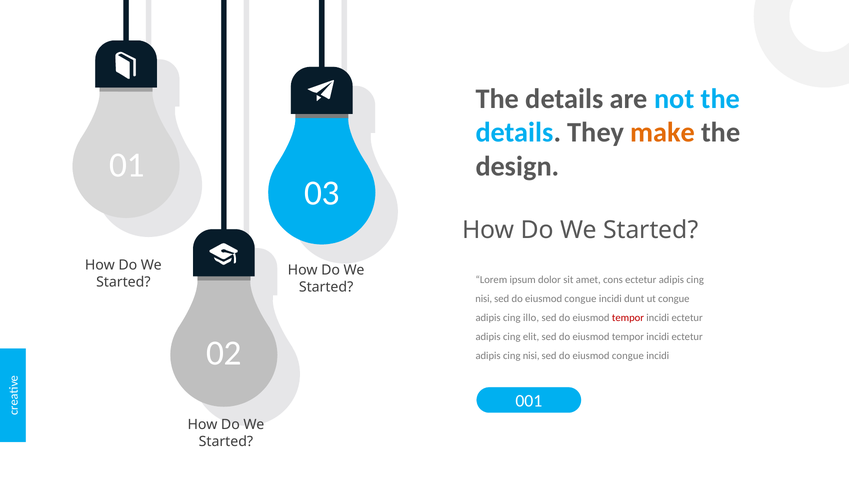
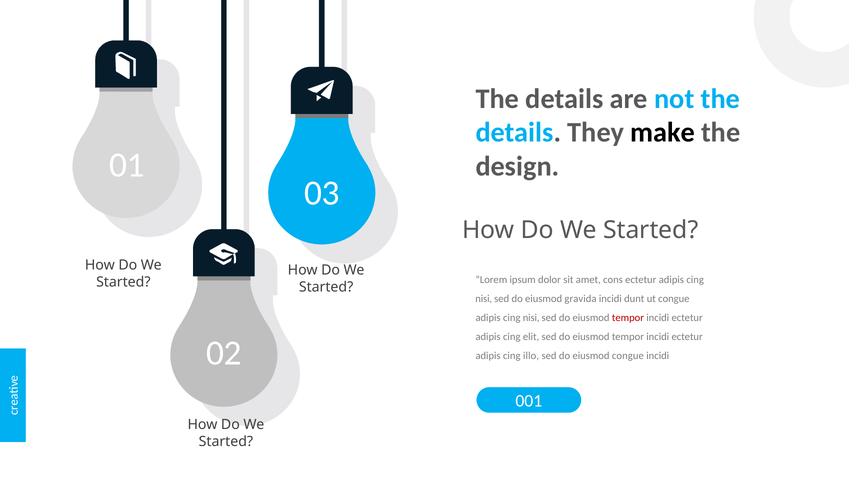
make colour: orange -> black (663, 133)
congue: congue -> gravida (580, 299)
illo: illo -> nisi (531, 318)
nisi: nisi -> illo (531, 356)
